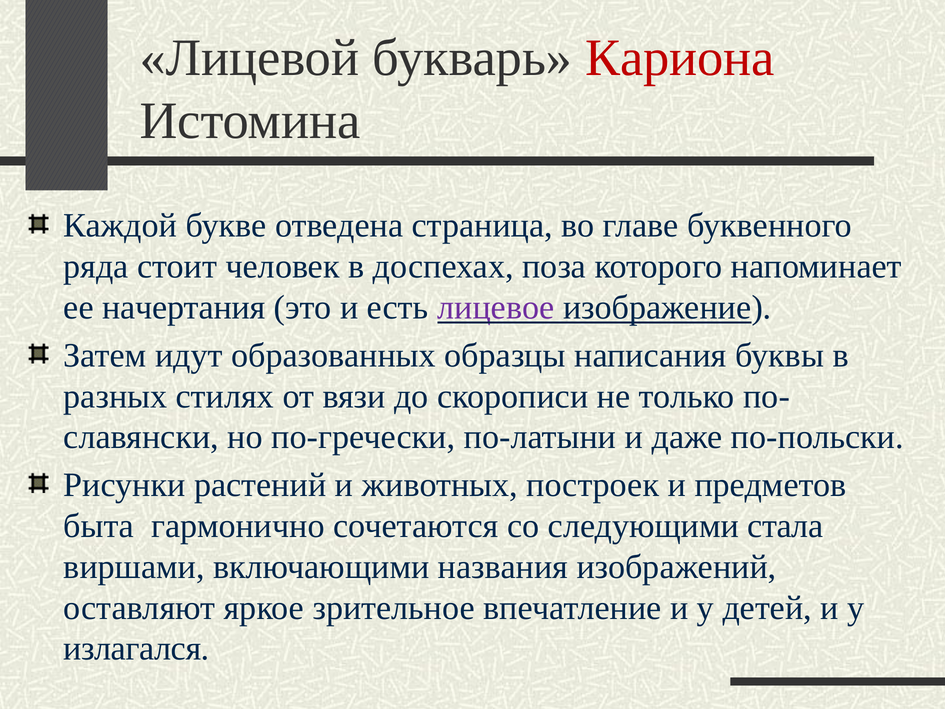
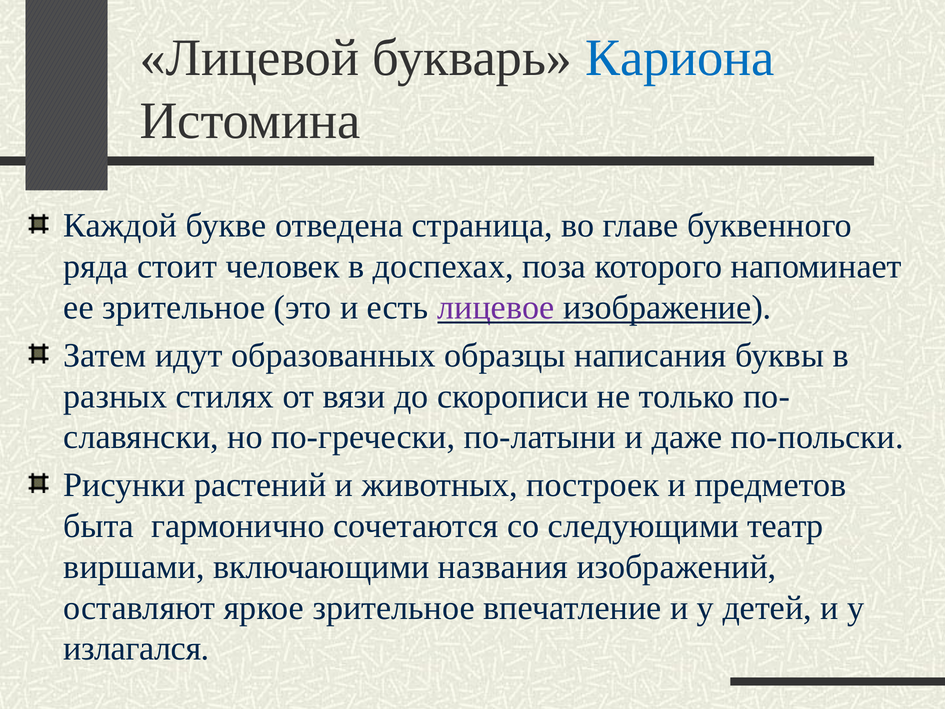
Кариона colour: red -> blue (680, 58)
ее начертания: начертания -> зрительное (184, 307)
стала: стала -> театр (785, 526)
